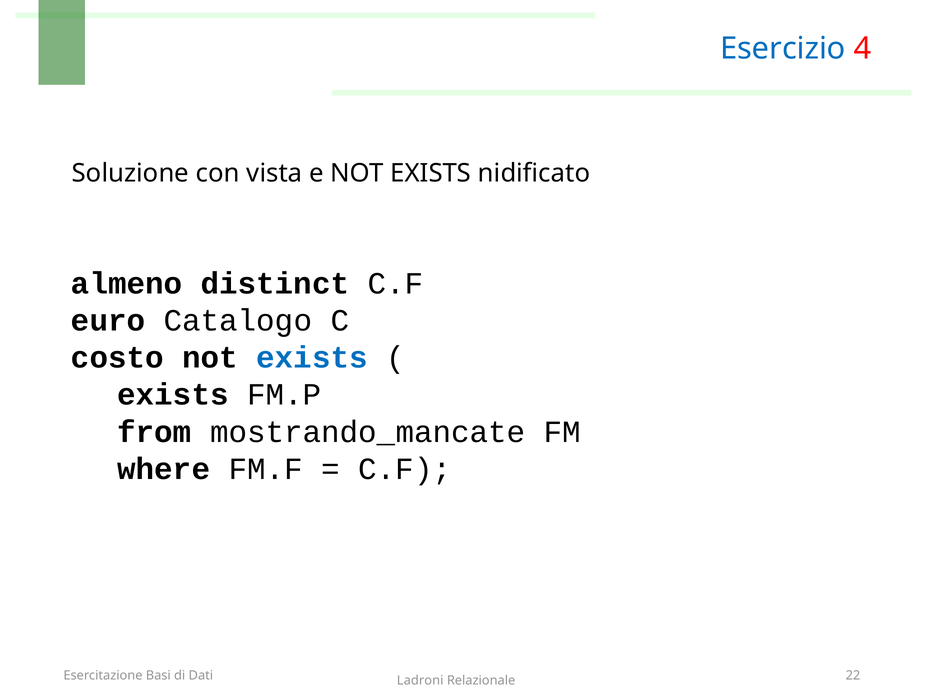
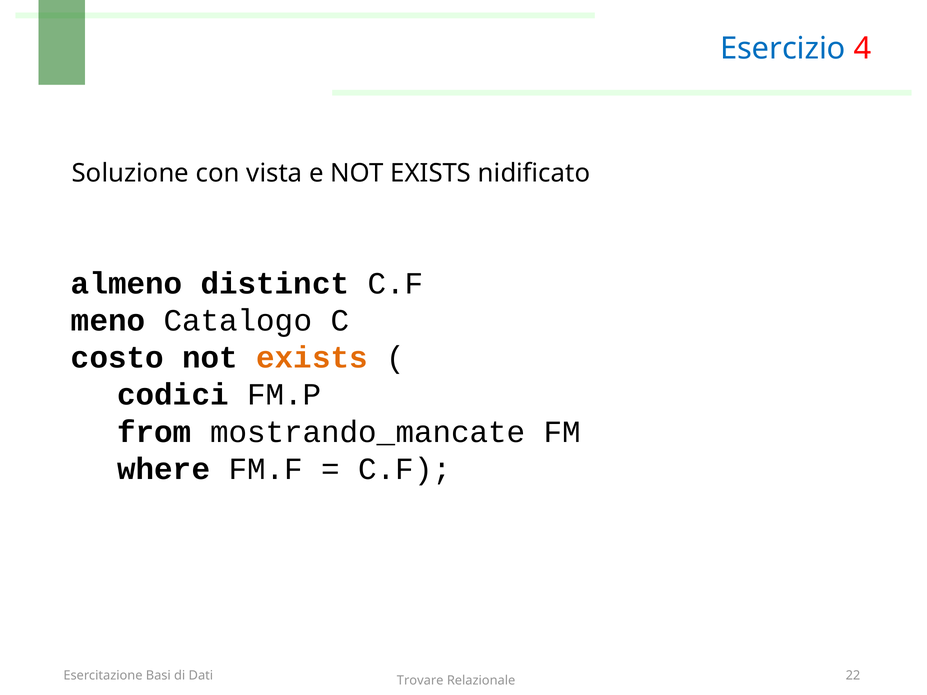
euro: euro -> meno (108, 321)
exists colour: blue -> orange (312, 358)
exists: exists -> codici (173, 395)
Ladroni: Ladroni -> Trovare (420, 681)
